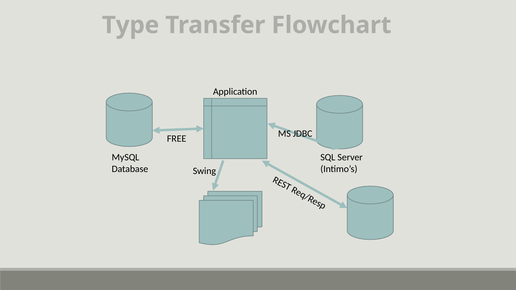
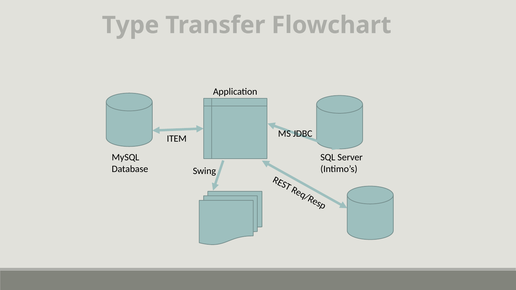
FREE: FREE -> ITEM (177, 139)
